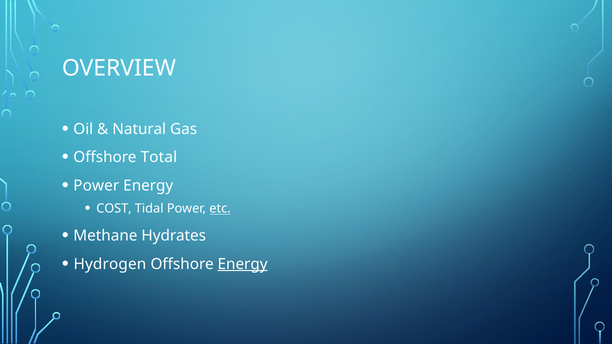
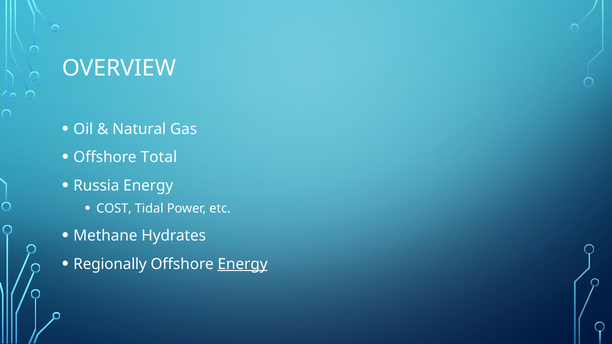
Power: Power -> Russia (96, 186)
etc underline: present -> none (220, 209)
Hydrogen: Hydrogen -> Regionally (110, 264)
